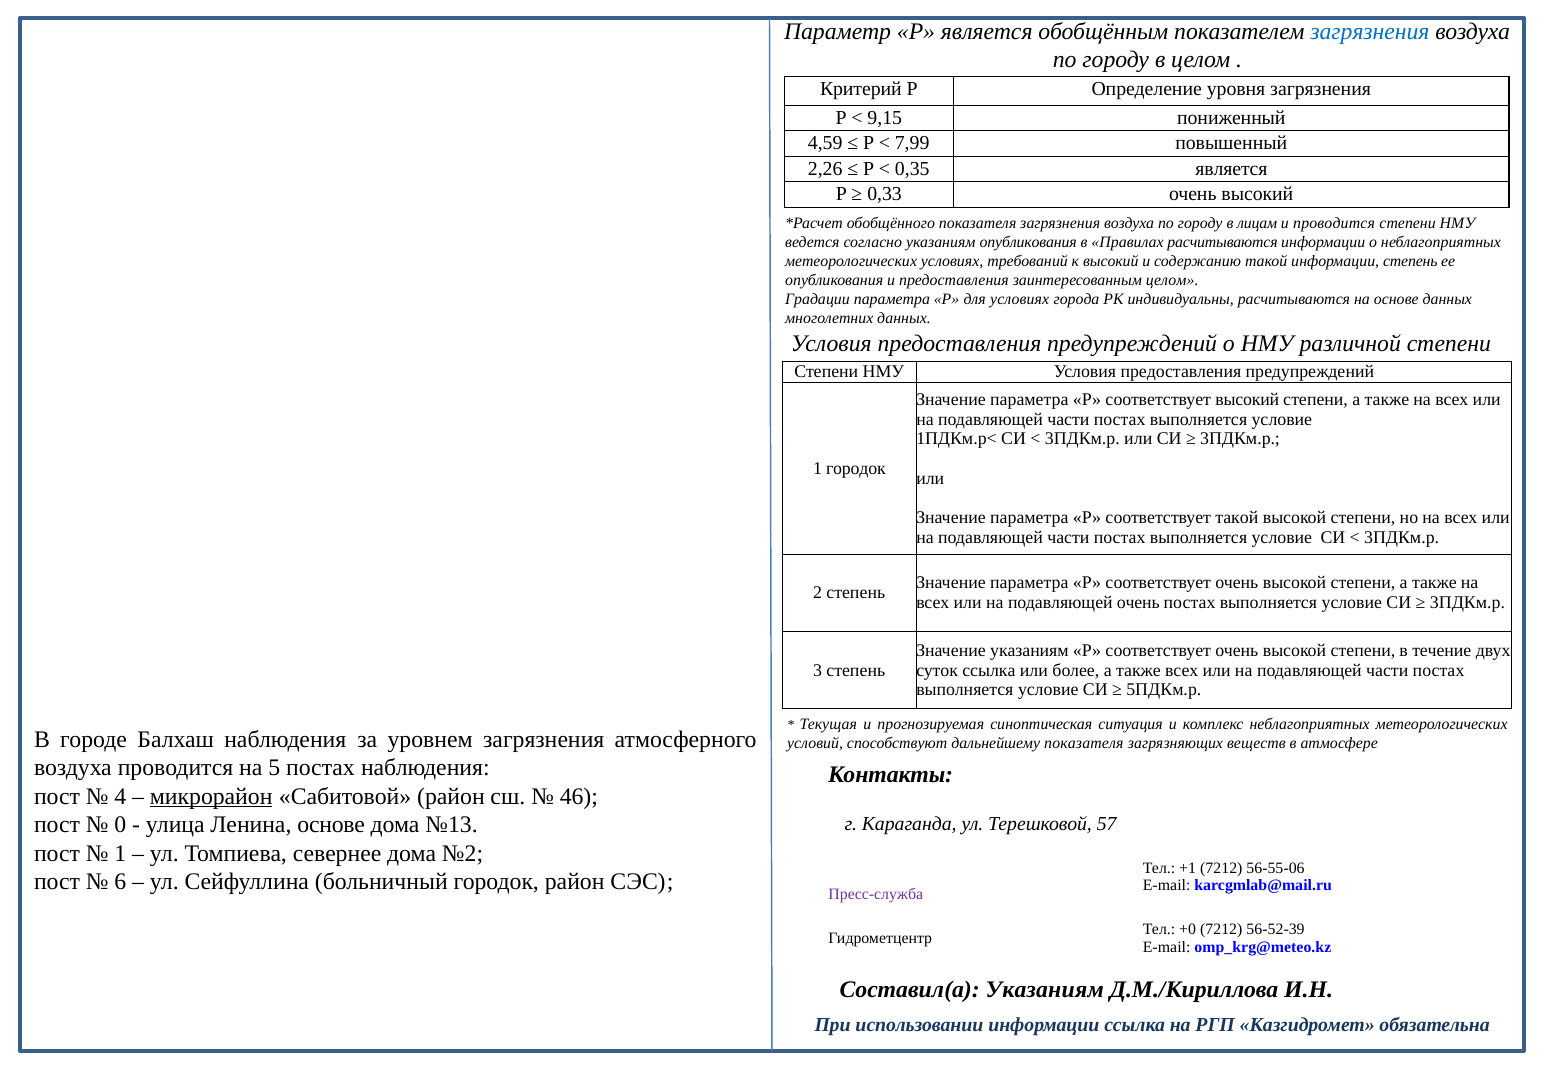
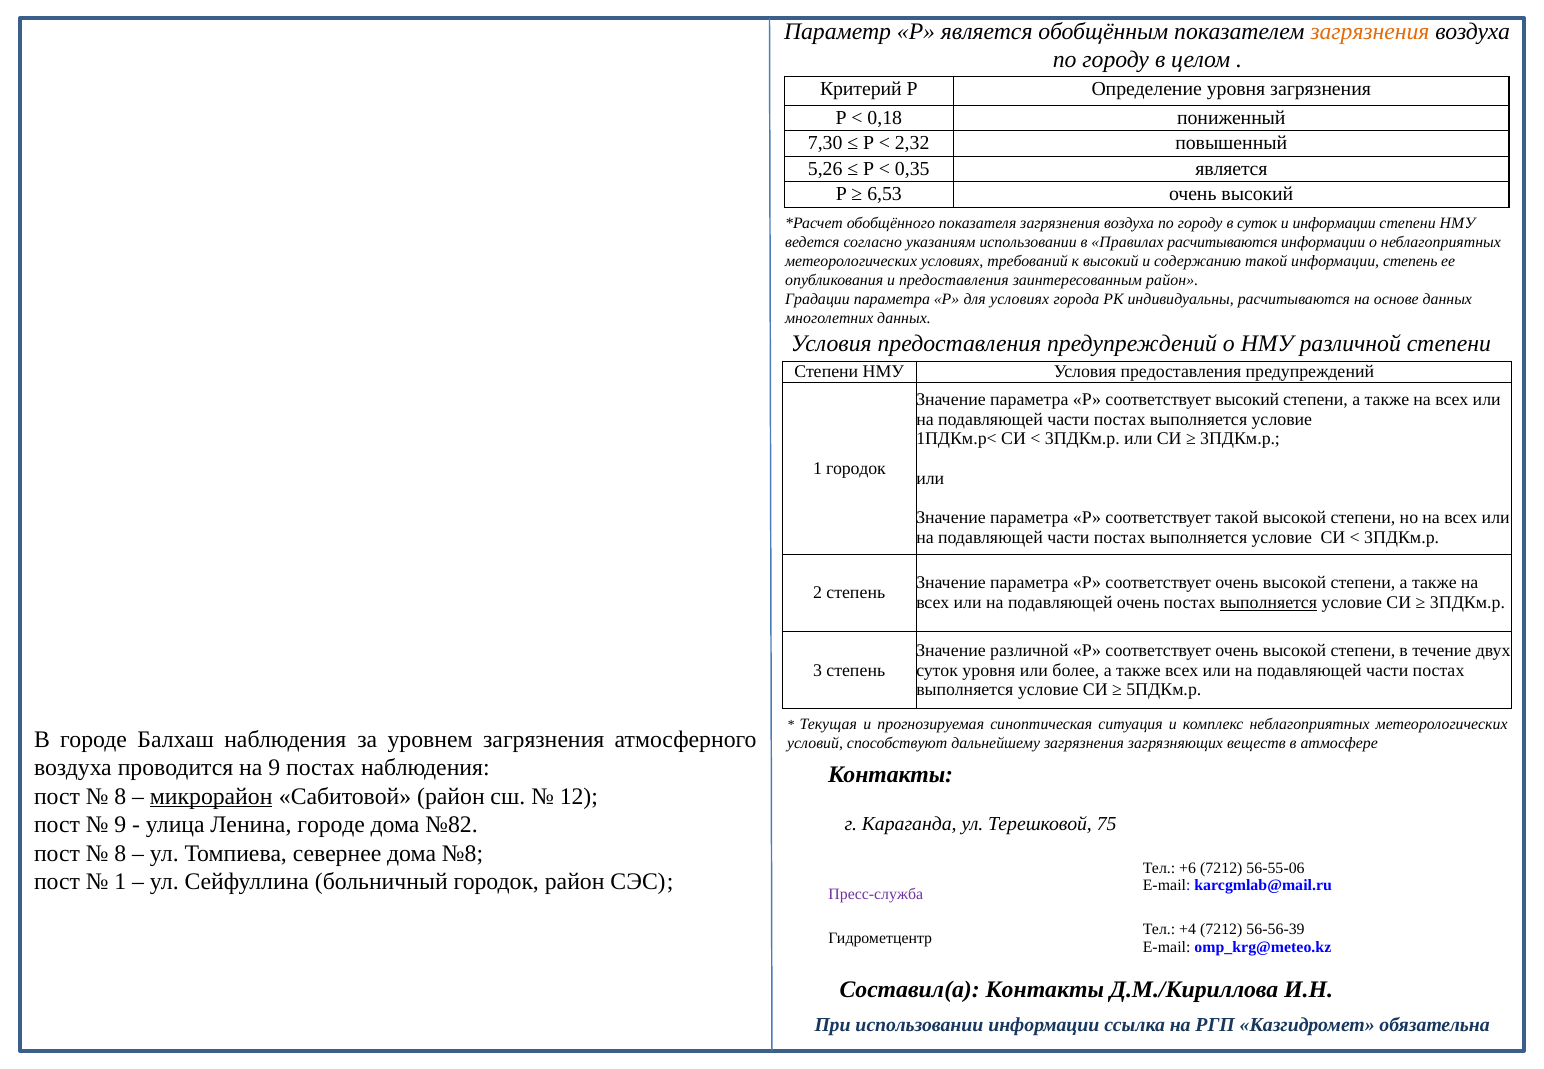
загрязнения colour: blue -> orange (1370, 31)
9,15: 9,15 -> 0,18 (885, 118)
4,59: 4,59 -> 7,30 (825, 143)
7,99: 7,99 -> 2,32 (912, 143)
2,26: 2,26 -> 5,26 (825, 169)
0,33: 0,33 -> 6,53 (885, 194)
в лицам: лицам -> суток (1257, 223)
и проводится: проводится -> информации (1334, 223)
указаниям опубликования: опубликования -> использовании (1028, 242)
заинтересованным целом: целом -> район (1172, 280)
выполняется underline: none -> present (1268, 603)
Значение указаниям: указаниям -> различной (1029, 650)
суток ссылка: ссылка -> уровня (989, 670)
дальнейшему показателя: показателя -> загрязнения (1084, 743)
на 5: 5 -> 9 (274, 768)
4: 4 -> 8 (120, 796)
46: 46 -> 12 (579, 796)
0: 0 -> 9 (120, 825)
Ленина основе: основе -> городе (331, 825)
№13: №13 -> №82 (452, 825)
57: 57 -> 75 (1107, 824)
1: 1 -> 8 (120, 853)
№2: №2 -> №8 (463, 853)
+1: +1 -> +6 (1188, 868)
6: 6 -> 1 (120, 882)
+0: +0 -> +4 (1188, 930)
56-52-39: 56-52-39 -> 56-56-39 (1276, 930)
Составил(а Указаниям: Указаниям -> Контакты (1045, 989)
